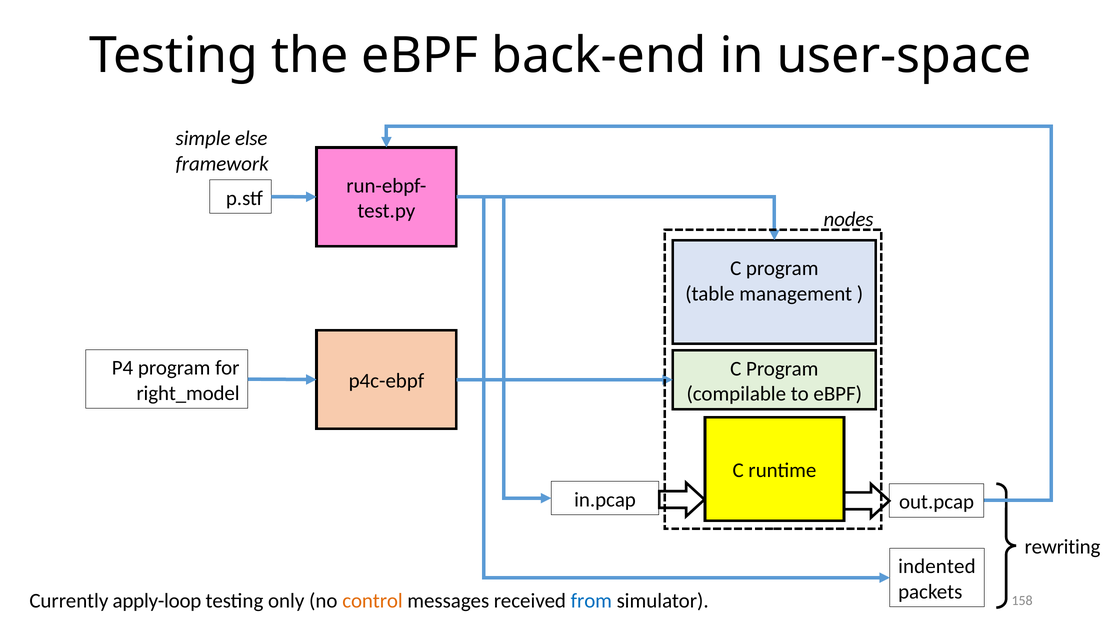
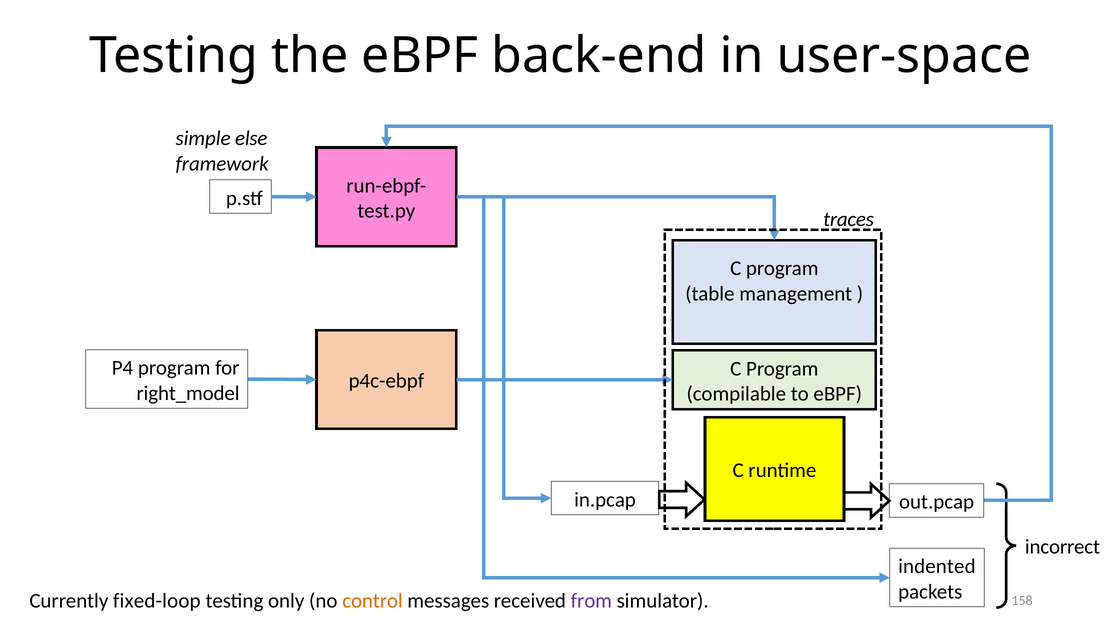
nodes: nodes -> traces (849, 219)
rewriting: rewriting -> incorrect (1062, 547)
apply-loop: apply-loop -> fixed-loop (157, 601)
from colour: blue -> purple (591, 601)
